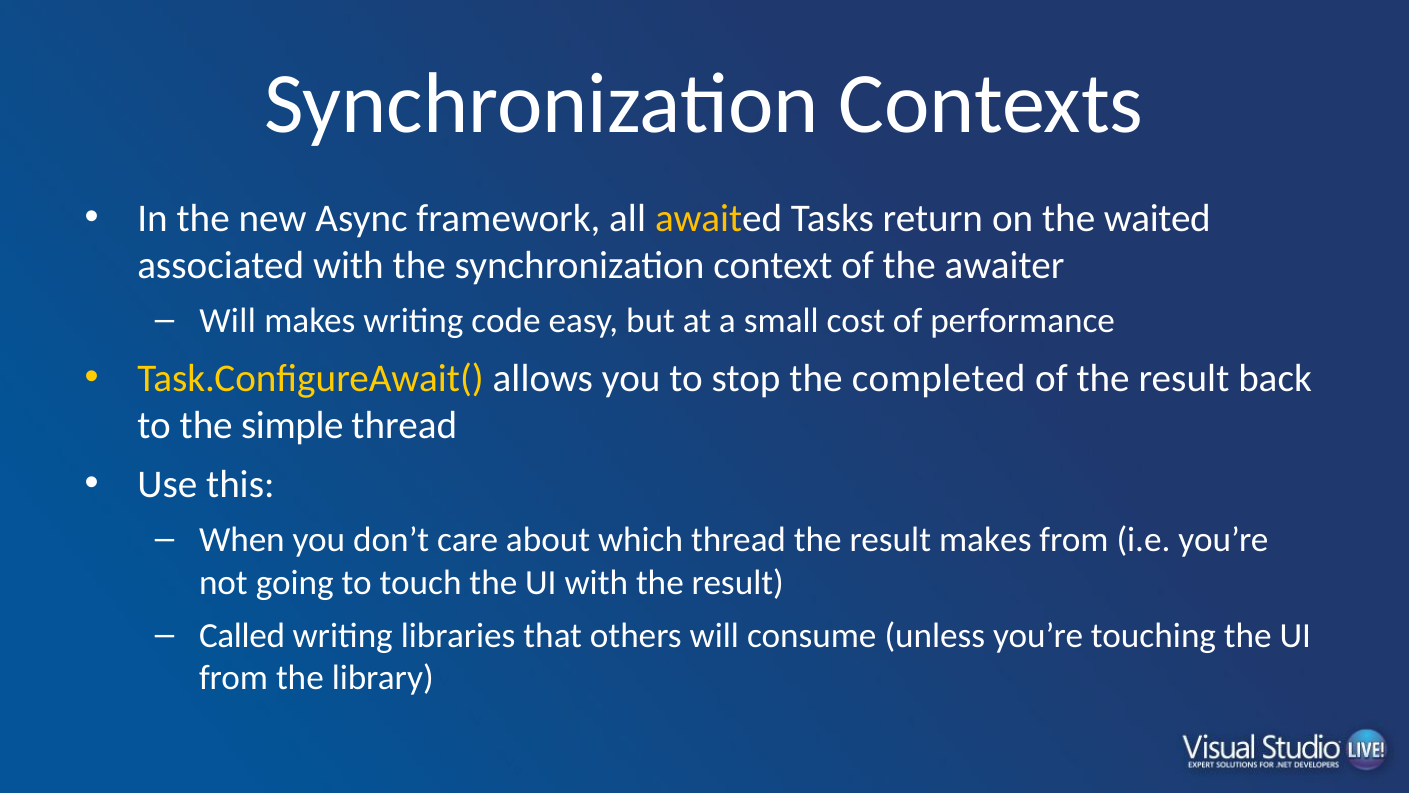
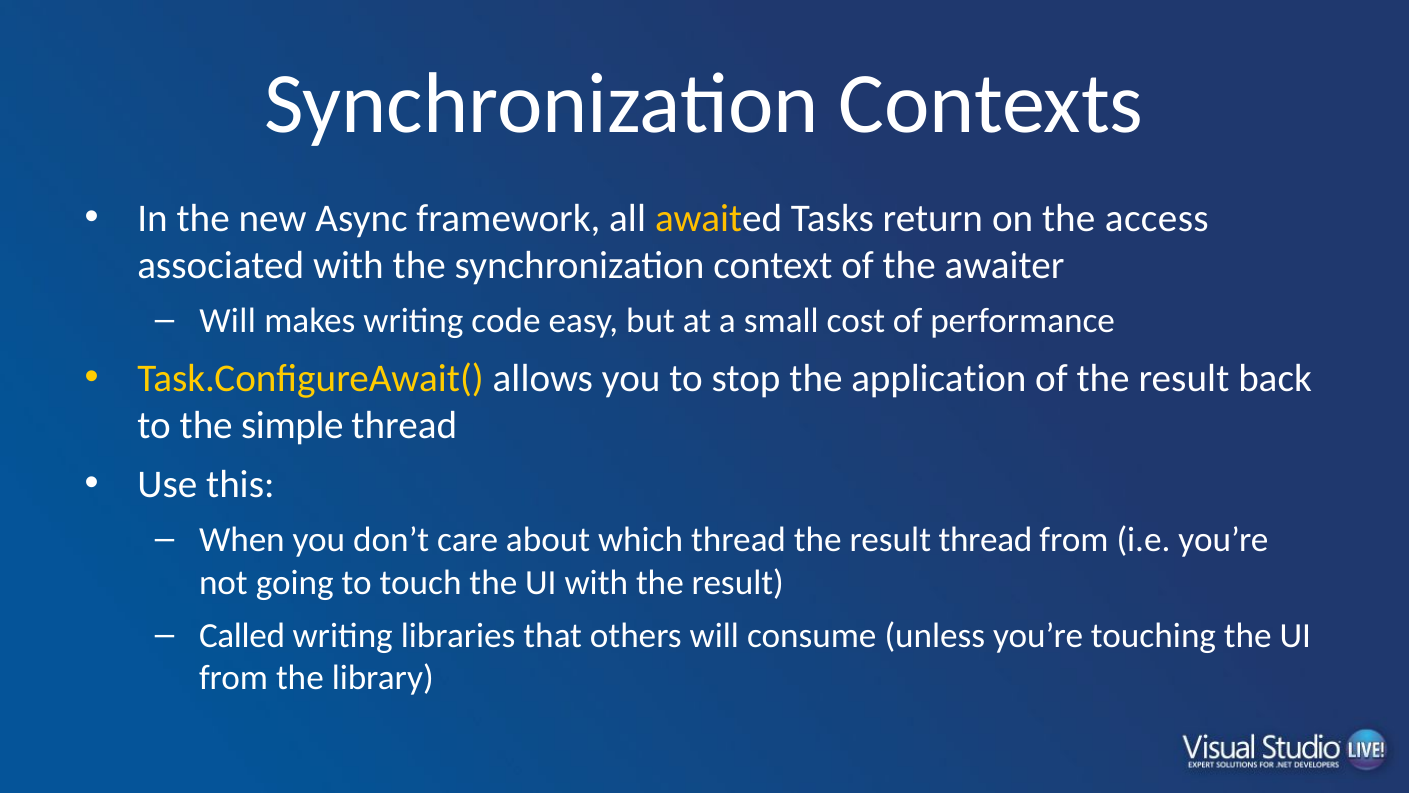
waited: waited -> access (1157, 218)
completed: completed -> application (939, 378)
result makes: makes -> thread (986, 540)
